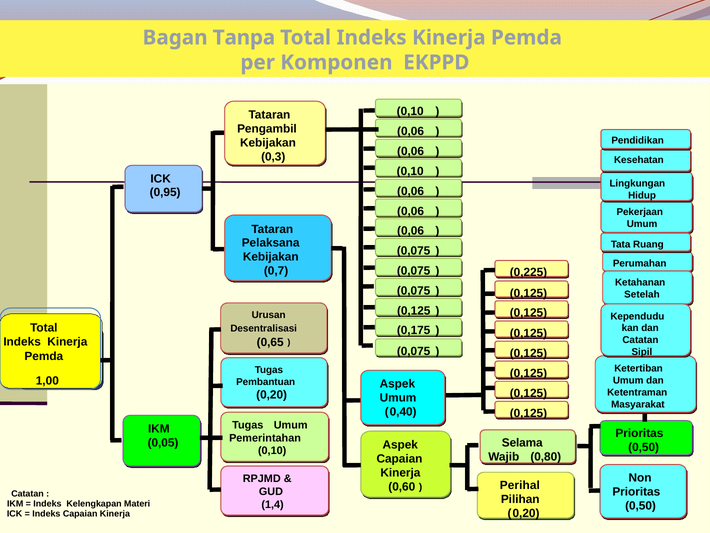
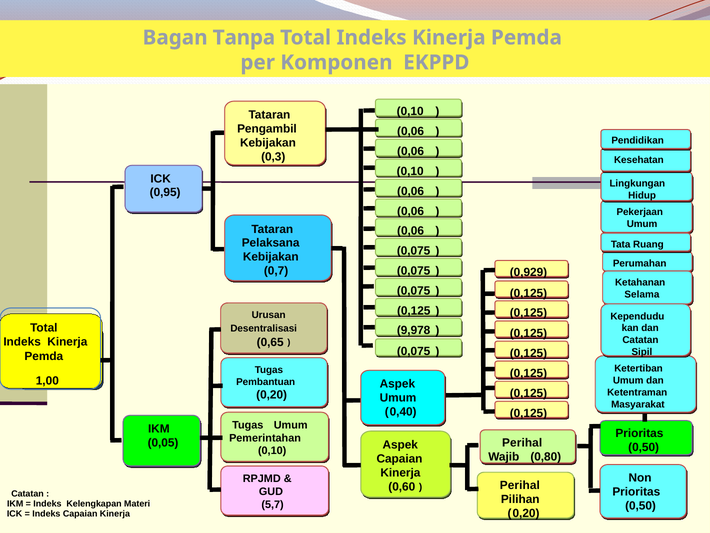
0,225: 0,225 -> 0,929 (528, 272)
Setelah: Setelah -> Selama (642, 294)
0,175: 0,175 -> 9,978 (414, 330)
Selama: Selama -> Perihal (522, 442)
1,4: 1,4 -> 5,7 (273, 504)
